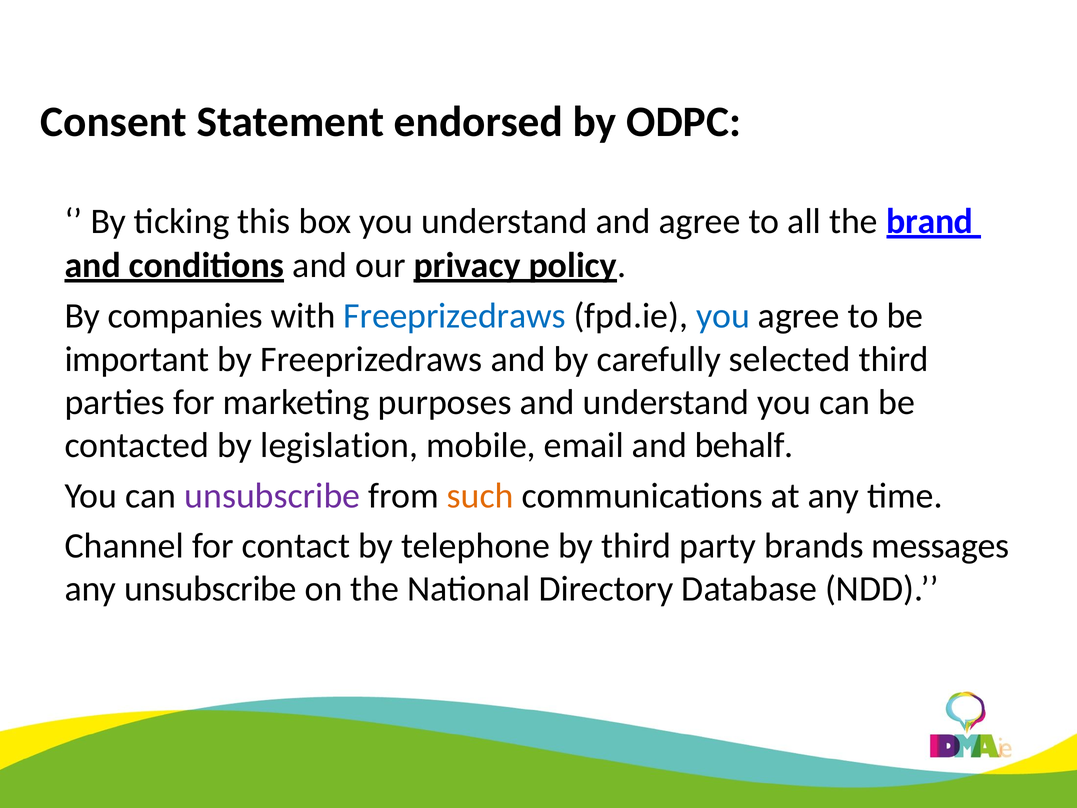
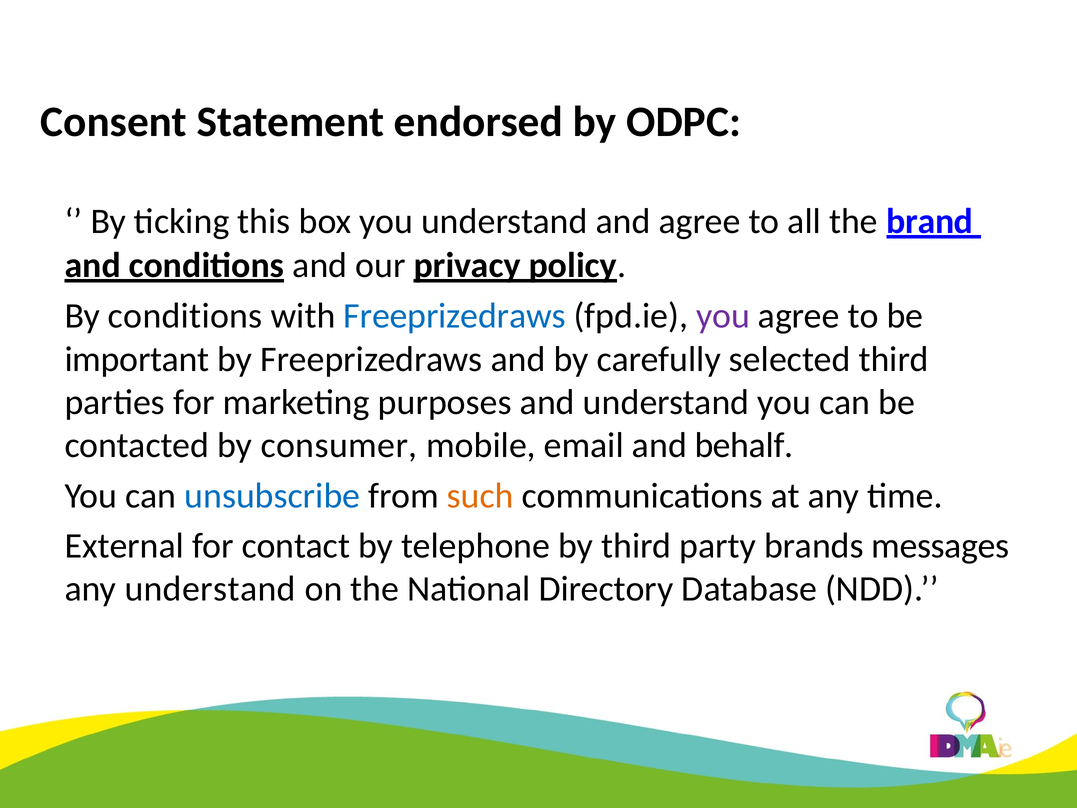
By companies: companies -> conditions (185, 316)
you colour: blue -> purple (723, 316)
legislation: legislation -> consumer (339, 445)
unsubscribe colour: purple -> blue (272, 496)
Channel: Channel -> External (124, 546)
any unsubscribe: unsubscribe -> understand (210, 589)
